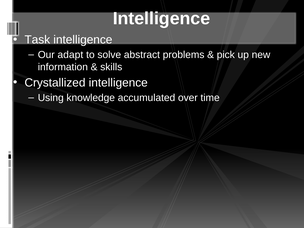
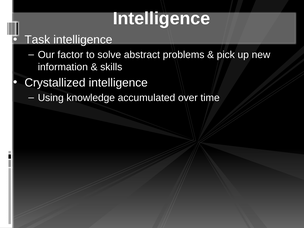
adapt: adapt -> factor (70, 55)
